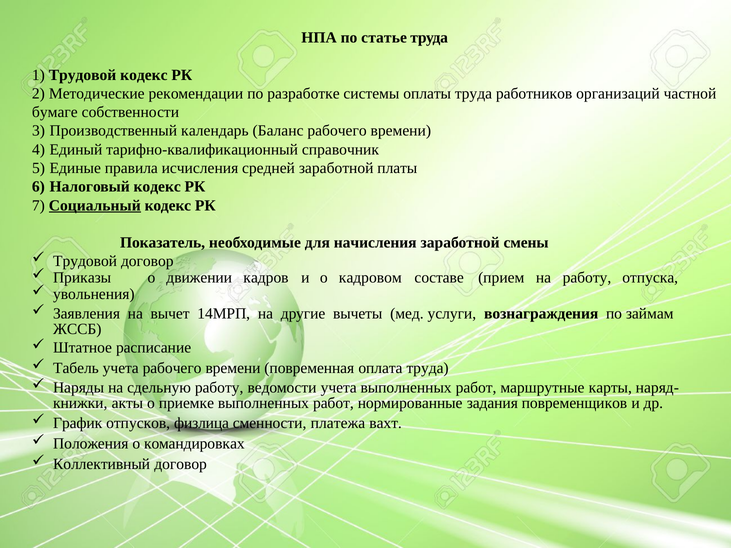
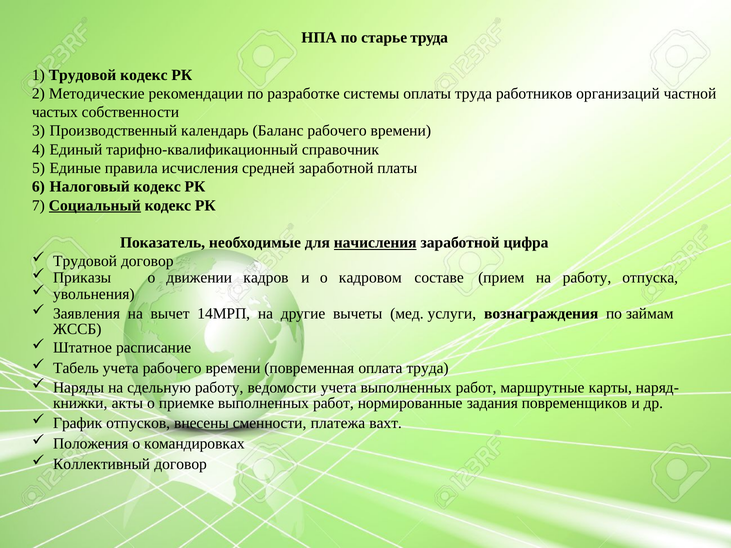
статье: статье -> старье (384, 38)
бумаге: бумаге -> частых (55, 112)
начисления underline: none -> present (375, 243)
смены: смены -> цифра (526, 243)
физлица: физлица -> внесены (201, 424)
